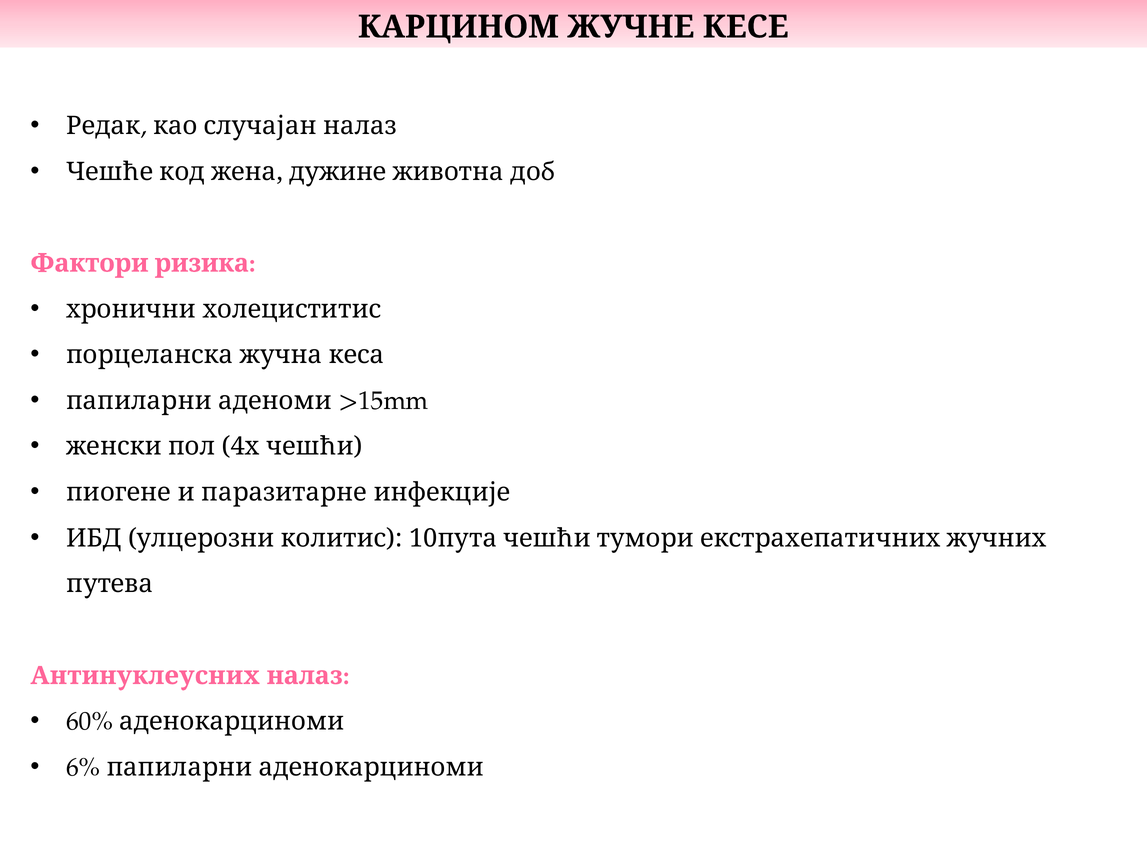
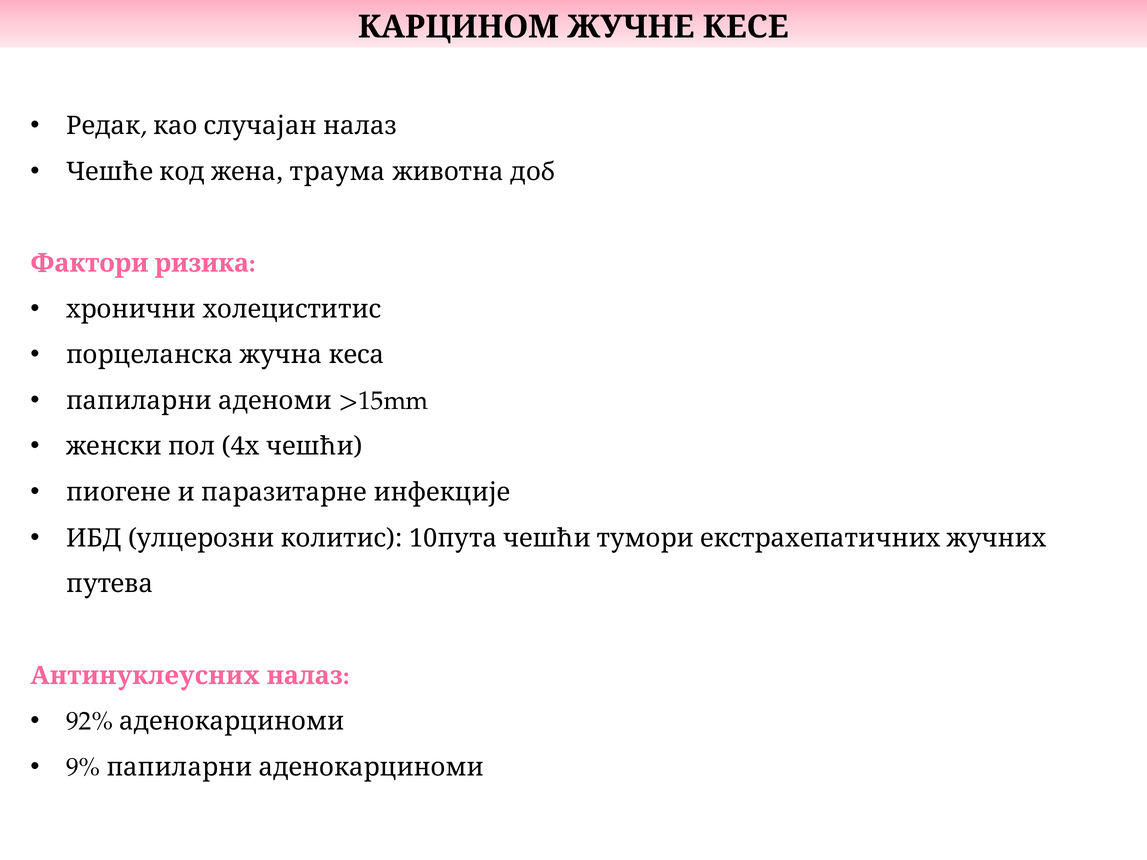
дужине: дужине -> траума (338, 172)
60%: 60% -> 92% (90, 722)
6%: 6% -> 9% (83, 768)
